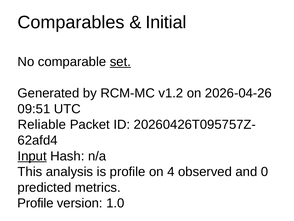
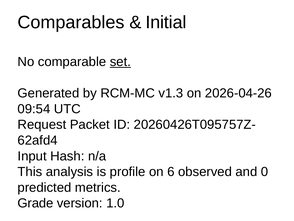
v1.2: v1.2 -> v1.3 (171, 93)
09:51: 09:51 -> 09:54 (34, 109)
Reliable: Reliable -> Request (42, 124)
Input underline: present -> none (32, 156)
4: 4 -> 6 (171, 171)
Profile: Profile -> Grade (35, 203)
